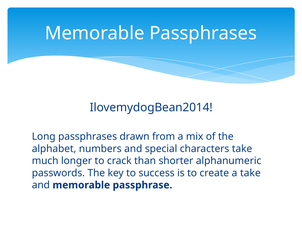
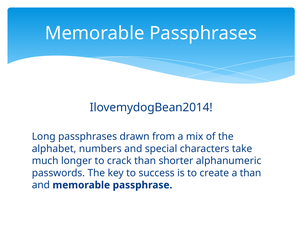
a take: take -> than (250, 173)
